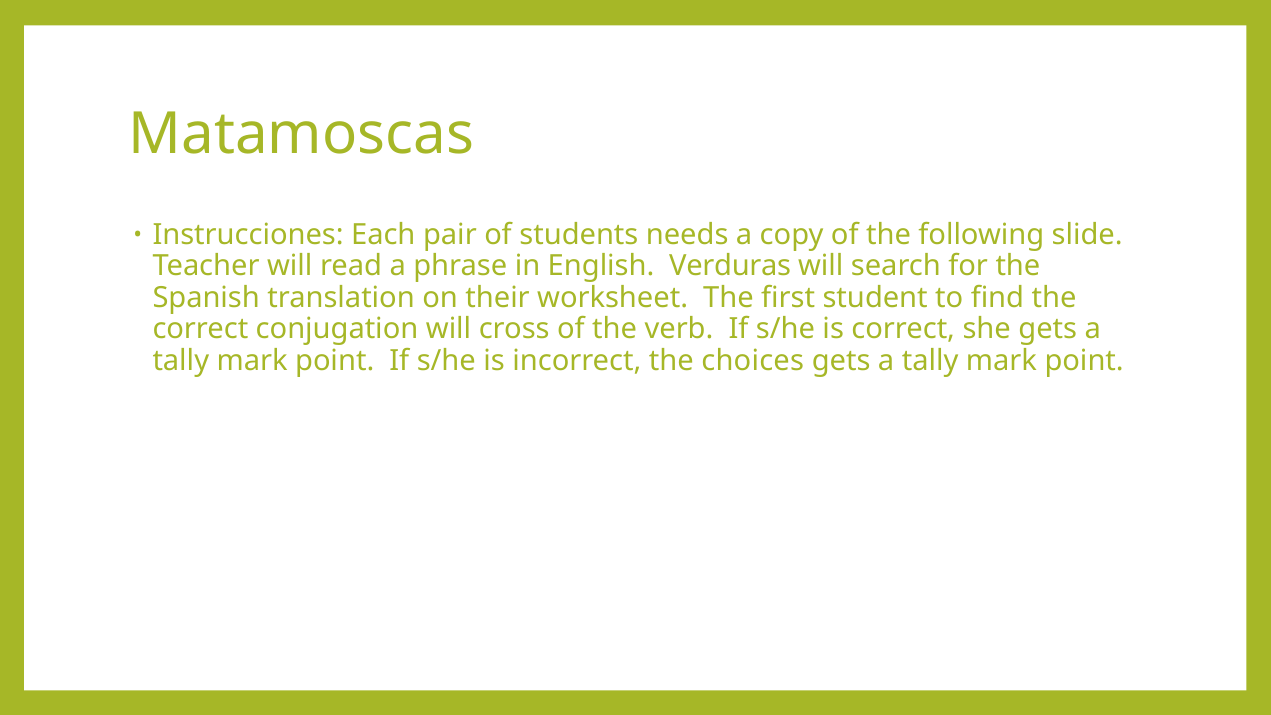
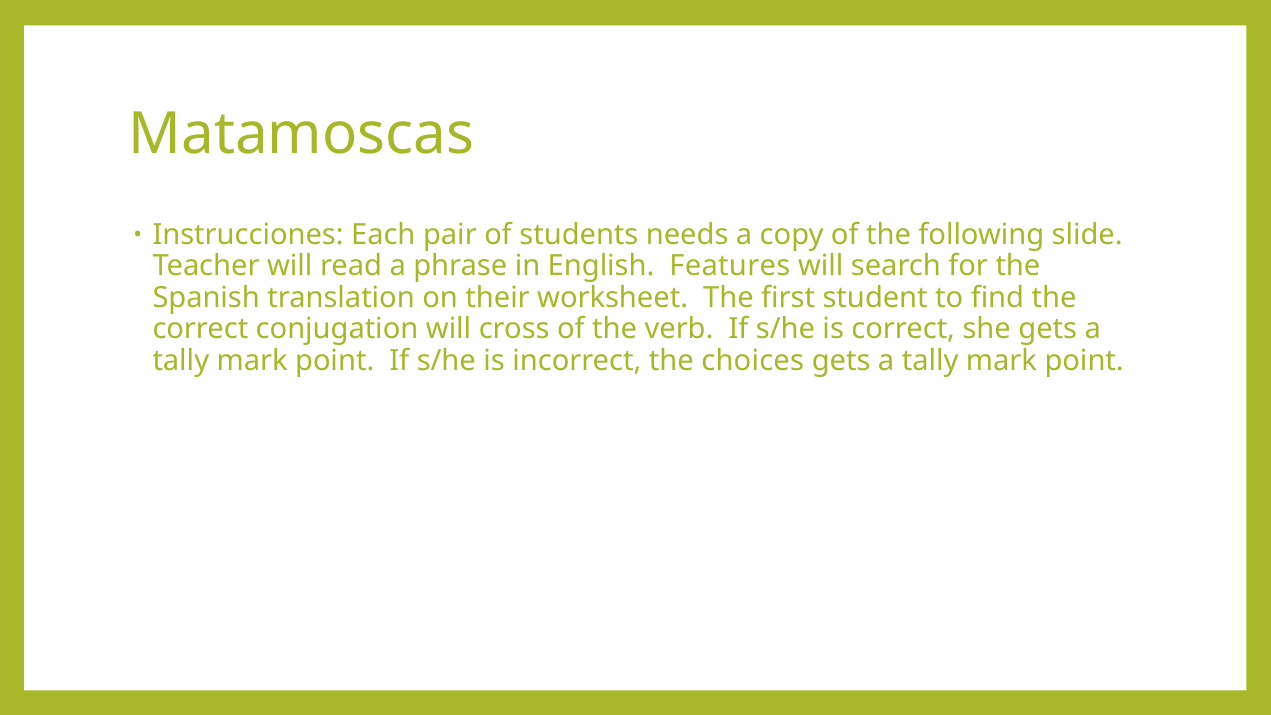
Verduras: Verduras -> Features (730, 266)
